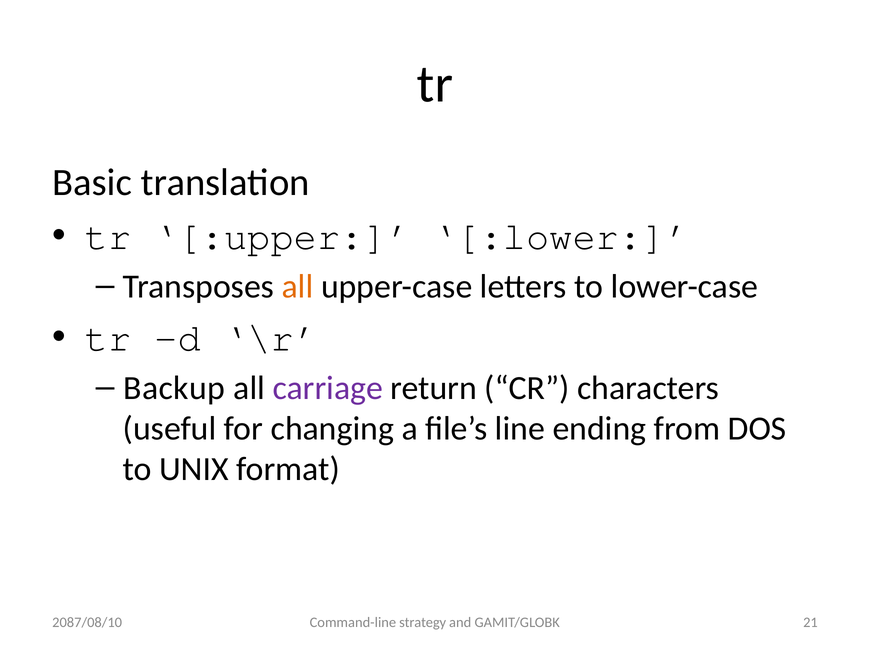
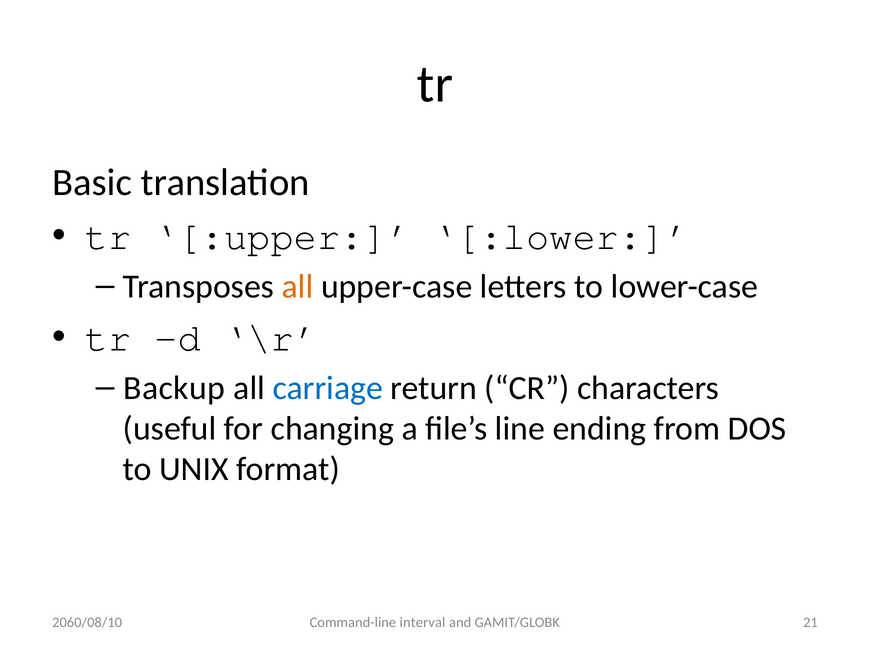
carriage colour: purple -> blue (328, 388)
strategy: strategy -> interval (423, 623)
2087/08/10: 2087/08/10 -> 2060/08/10 (87, 623)
